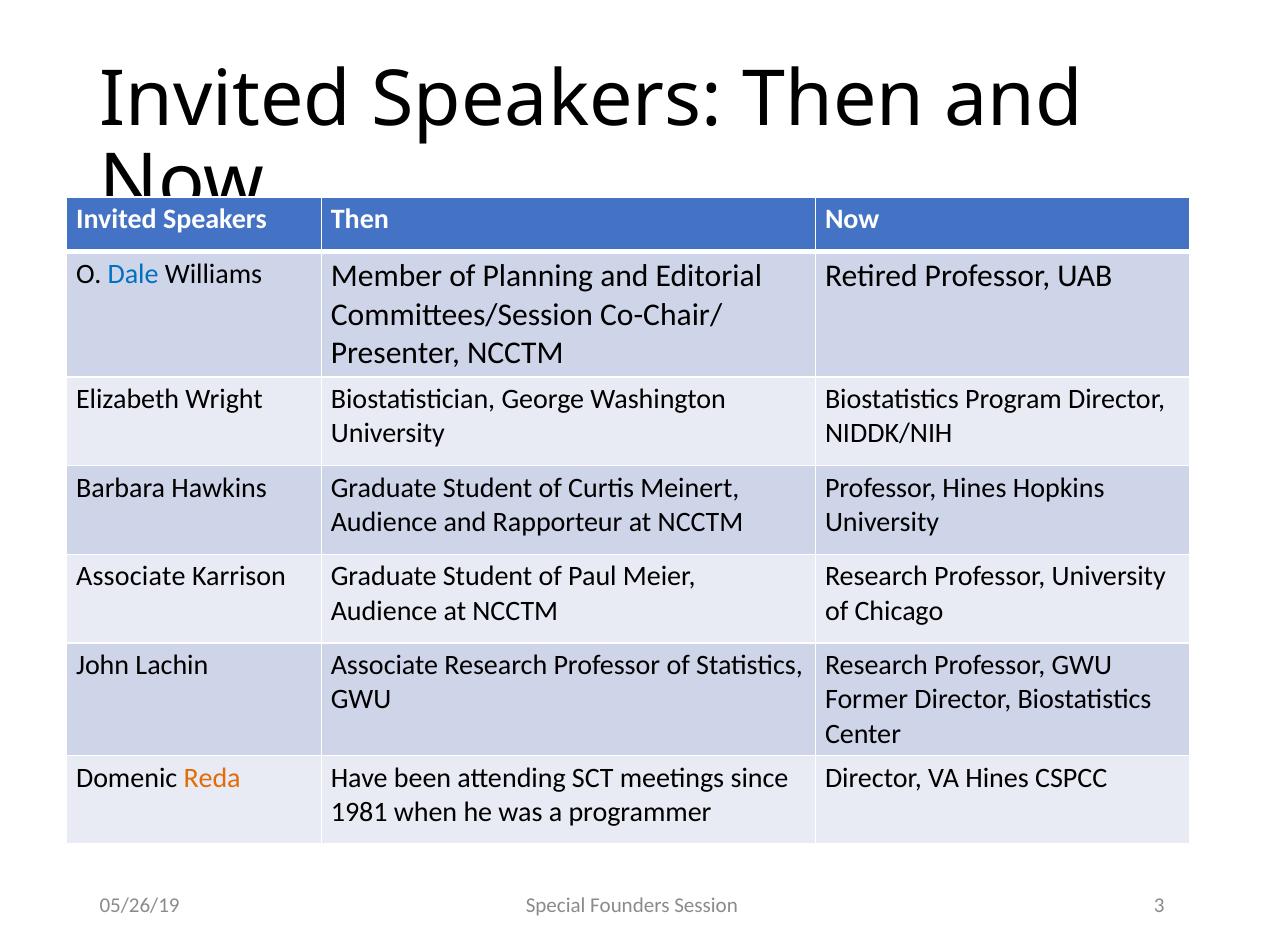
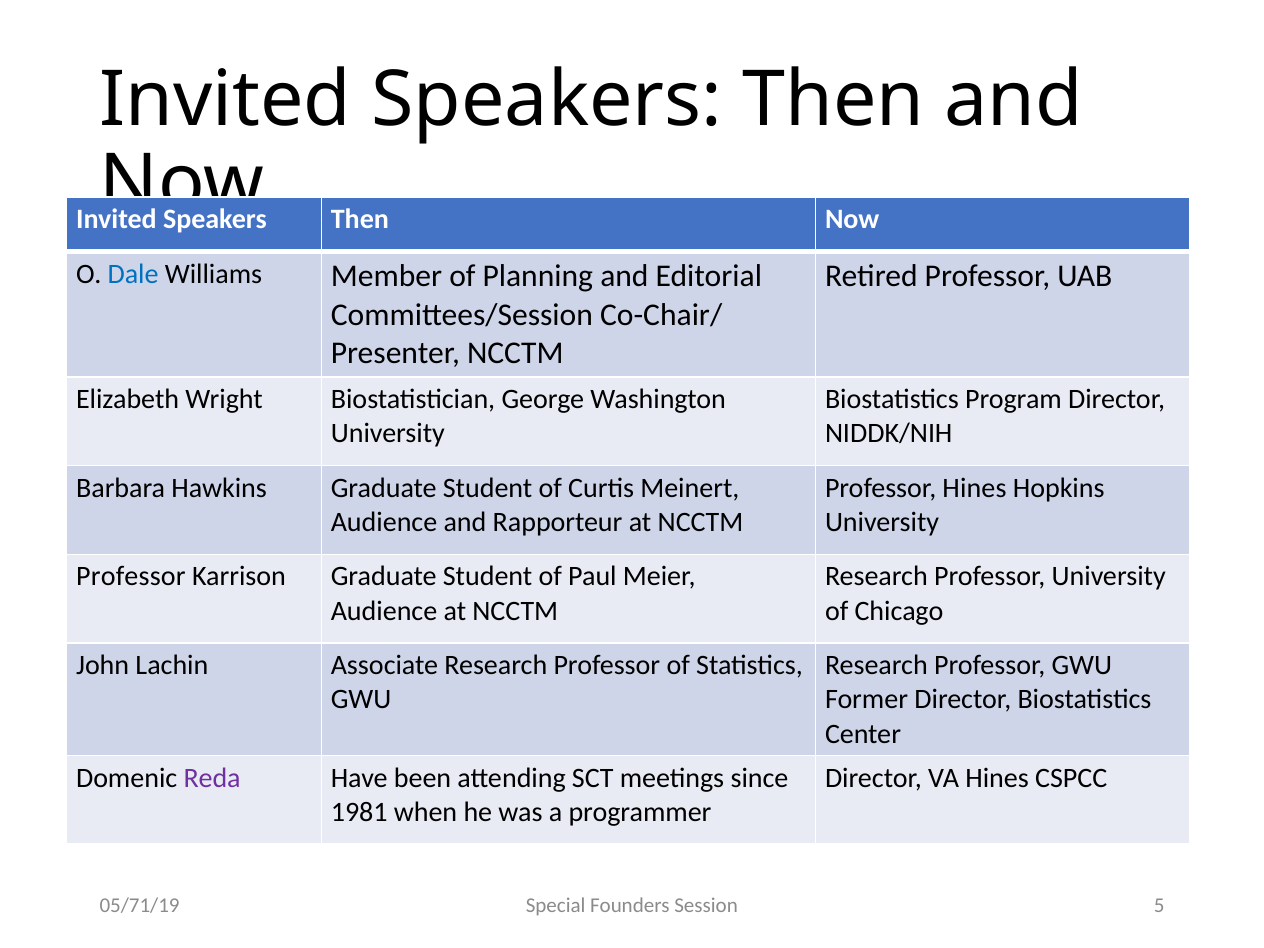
Associate: Associate -> Professor (131, 577)
Reda colour: orange -> purple (212, 778)
3: 3 -> 5 (1159, 905)
05/26/19: 05/26/19 -> 05/71/19 (140, 905)
